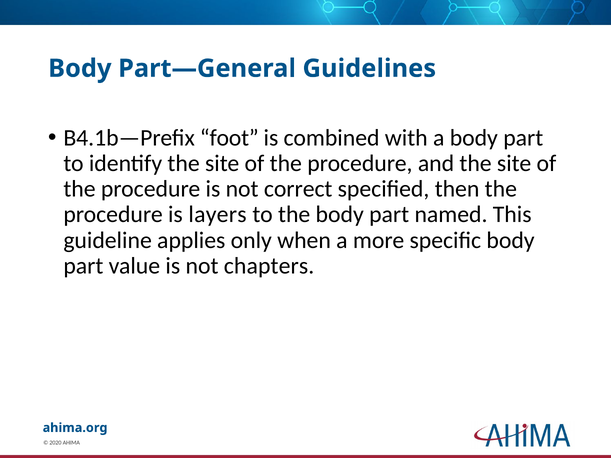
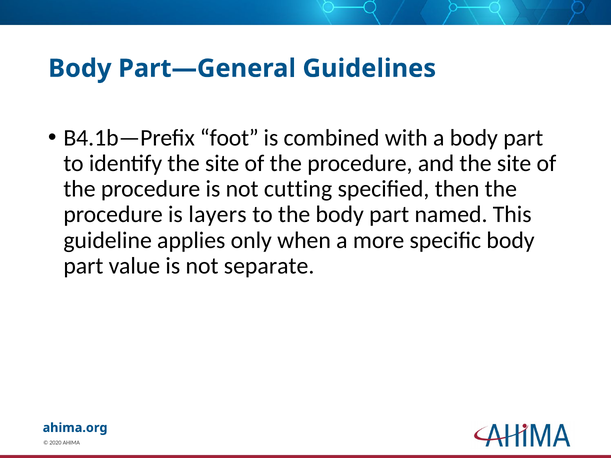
correct: correct -> cutting (298, 189)
chapters: chapters -> separate (269, 266)
